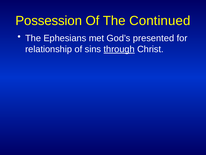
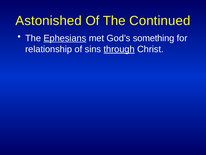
Possession: Possession -> Astonished (49, 21)
Ephesians underline: none -> present (65, 38)
presented: presented -> something (154, 38)
